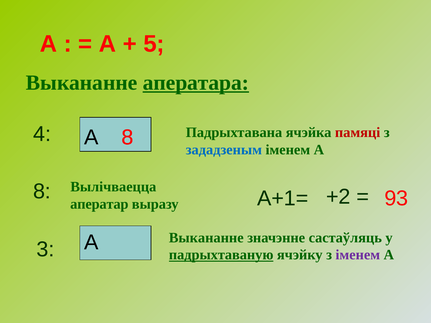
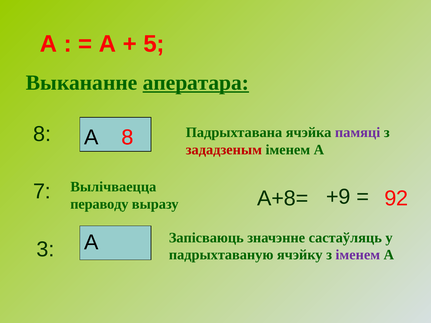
4: 4 -> 8 (42, 134)
памяці colour: red -> purple (358, 133)
зададзеным colour: blue -> red (224, 150)
8: 8 -> 7 (42, 192)
+2: +2 -> +9 (338, 197)
93: 93 -> 92 (396, 199)
аператар: аператар -> пераводу (99, 204)
А+1=: А+1= -> А+8= (283, 199)
А Выкананне: Выкананне -> Запісваюць (206, 238)
падрыхтаваную underline: present -> none (221, 255)
